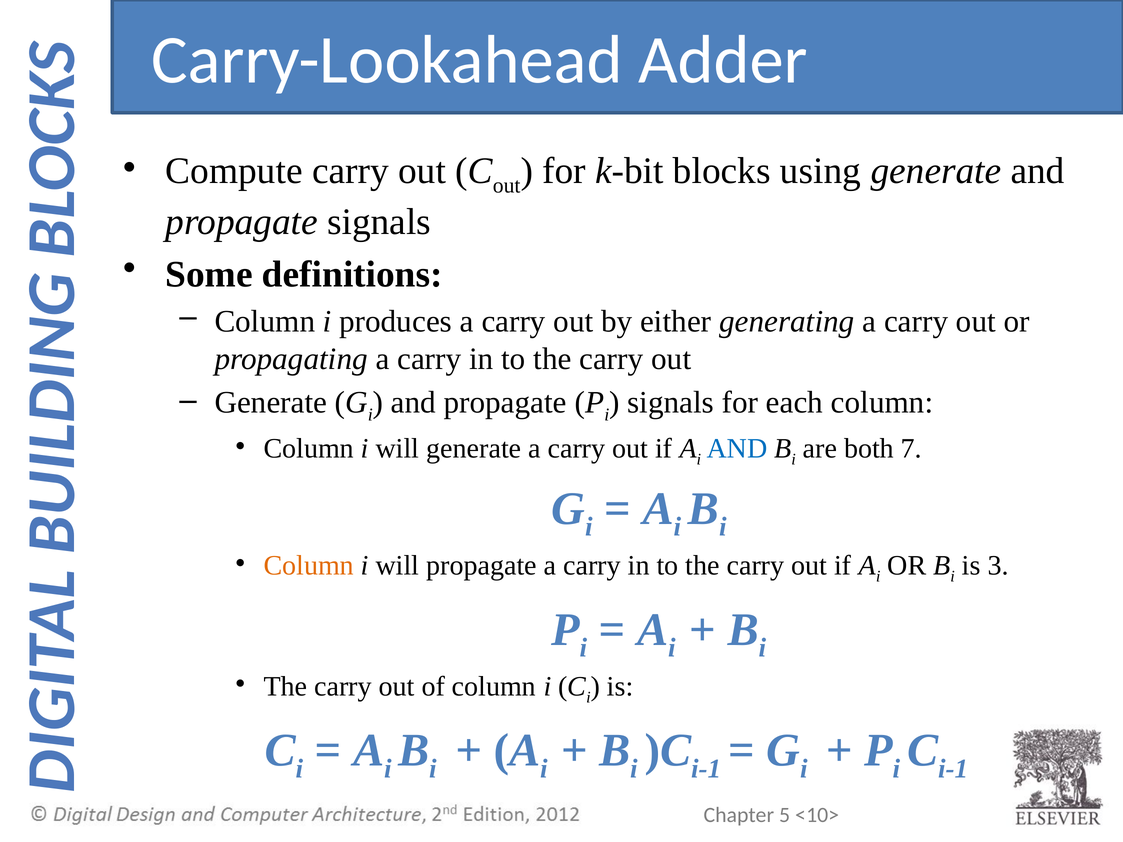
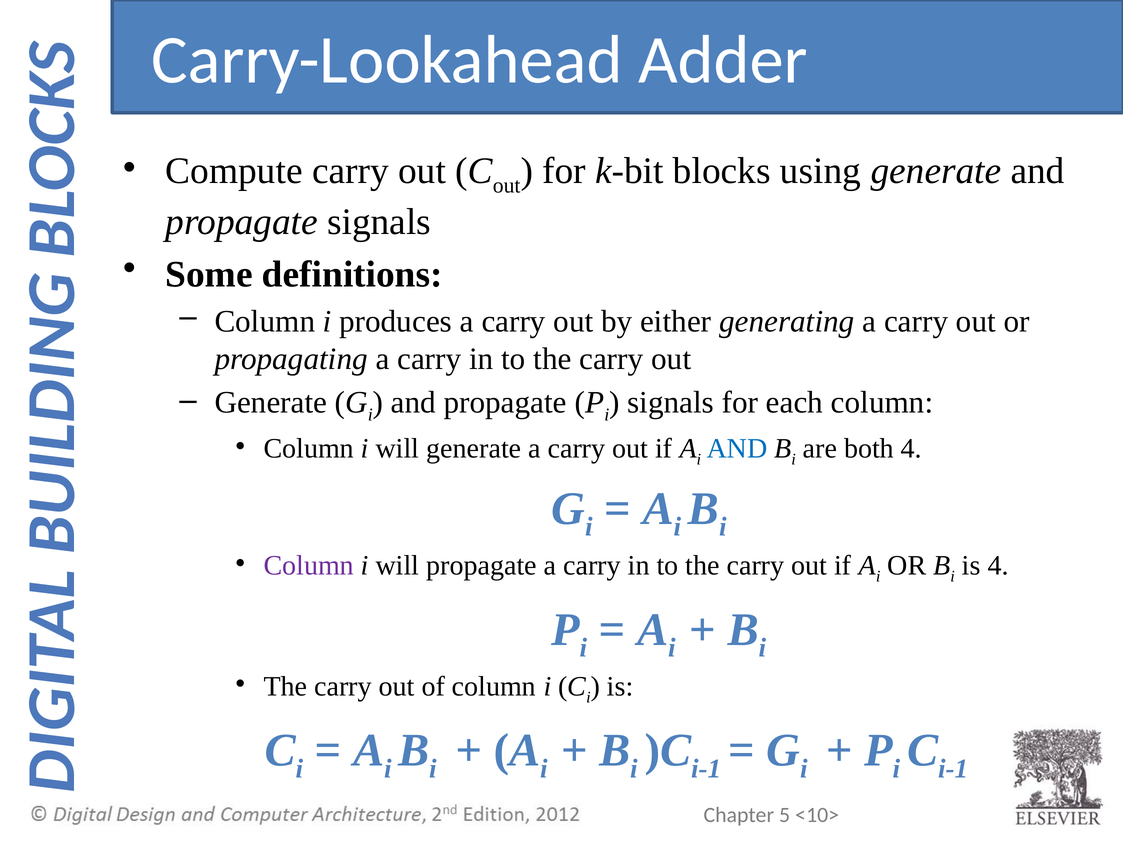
both 7: 7 -> 4 (911, 449)
Column colour: orange -> purple (309, 566)
is 3: 3 -> 4 (998, 566)
